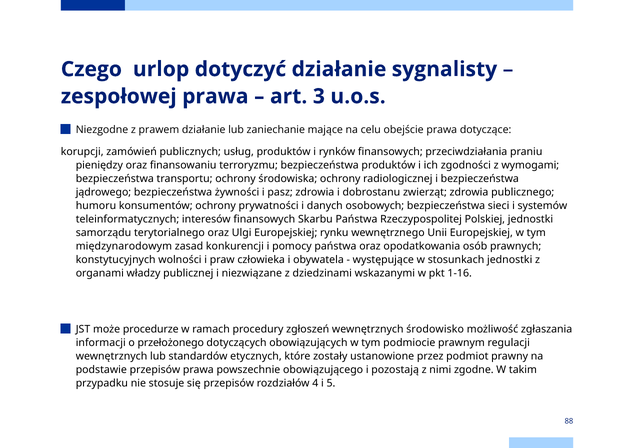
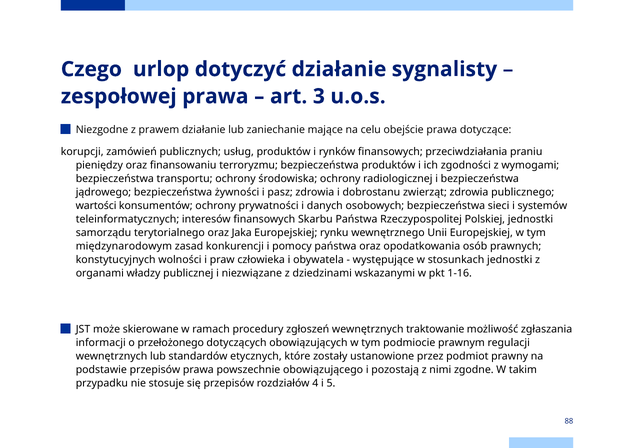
humoru: humoru -> wartości (96, 206)
Ulgi: Ulgi -> Jaka (242, 233)
procedurze: procedurze -> skierowane (151, 329)
środowisko: środowisko -> traktowanie (435, 329)
